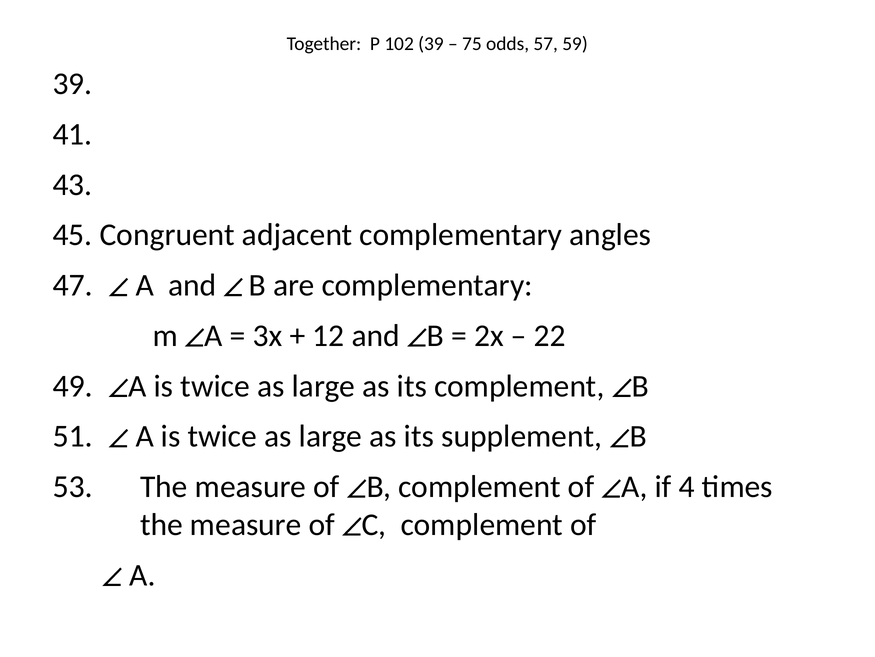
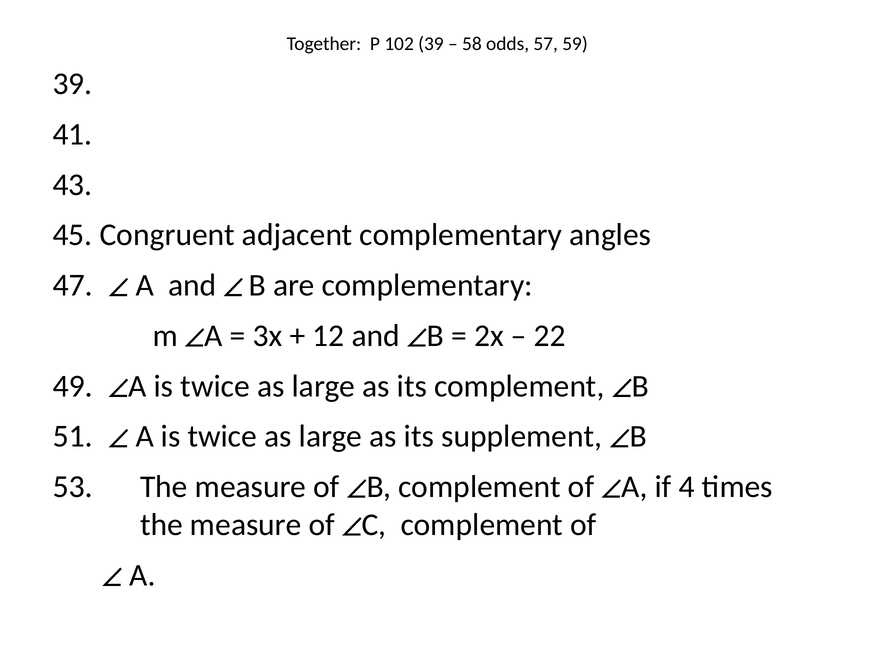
75: 75 -> 58 (472, 44)
